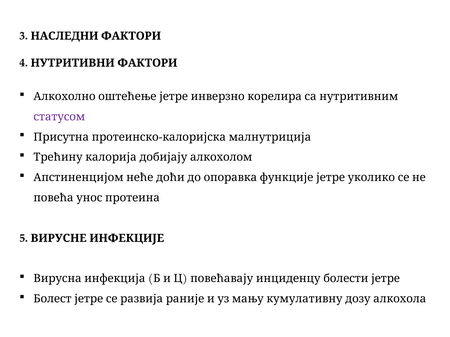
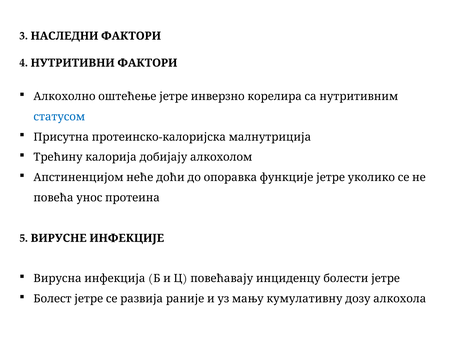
статусом colour: purple -> blue (59, 117)
